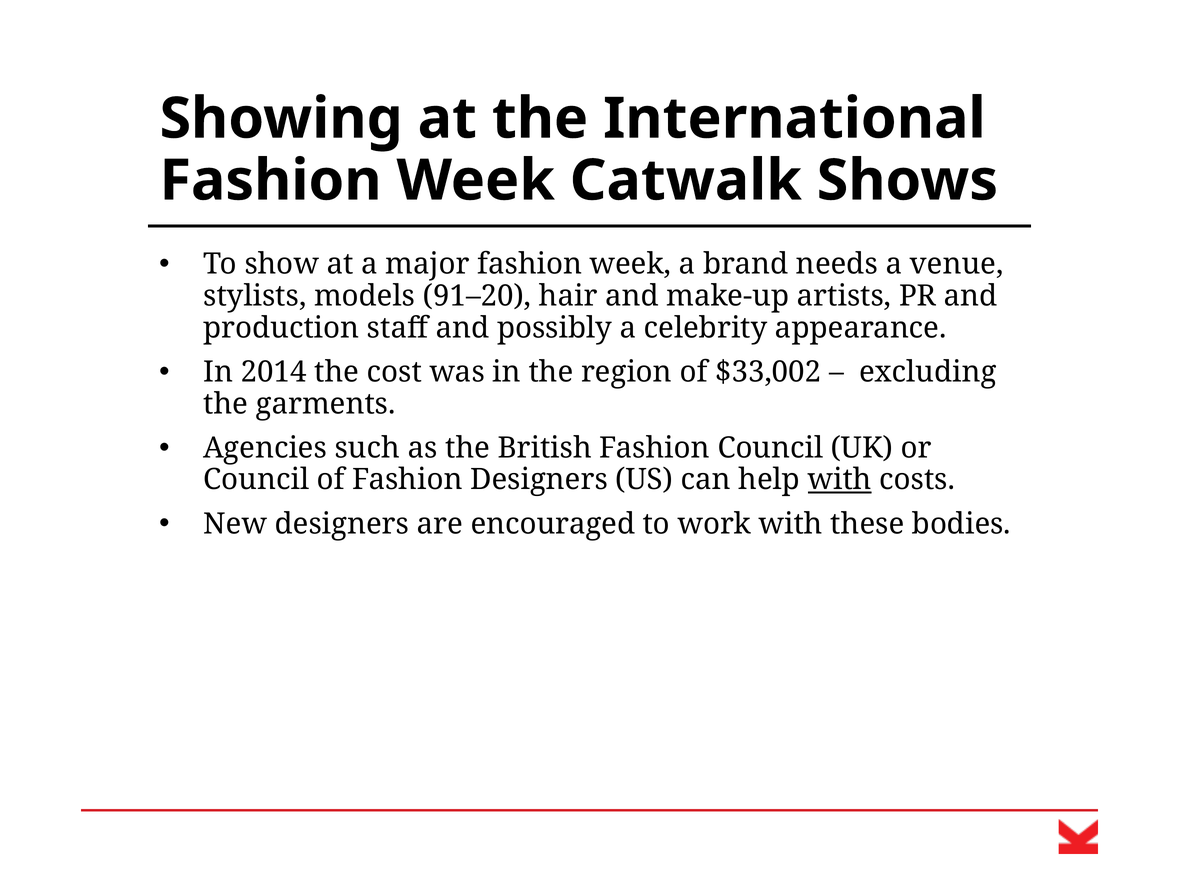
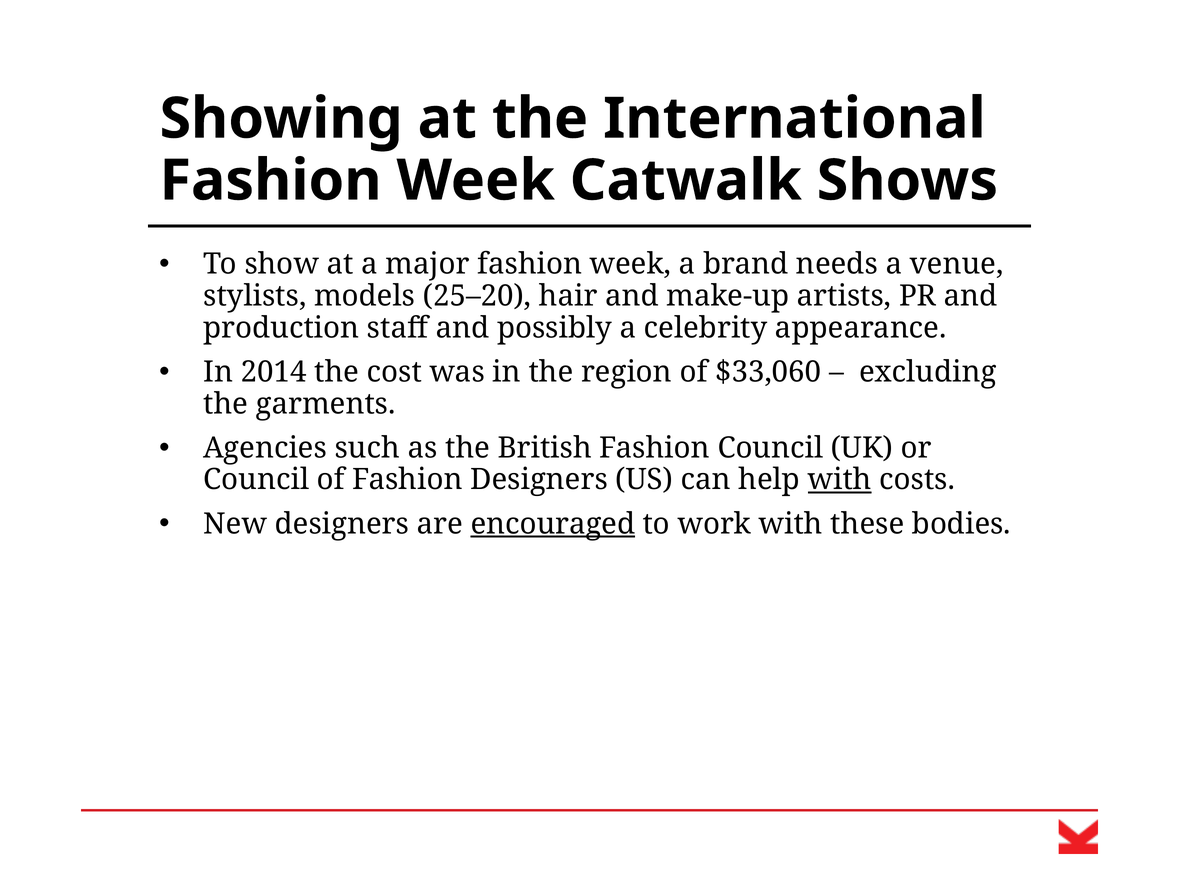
91–20: 91–20 -> 25–20 (477, 296)
$33,002: $33,002 -> $33,060 (768, 372)
encouraged underline: none -> present (553, 524)
